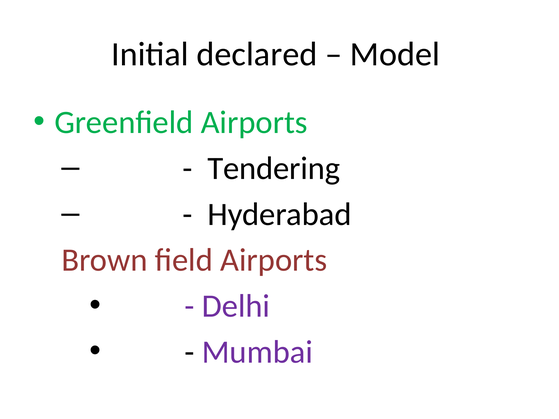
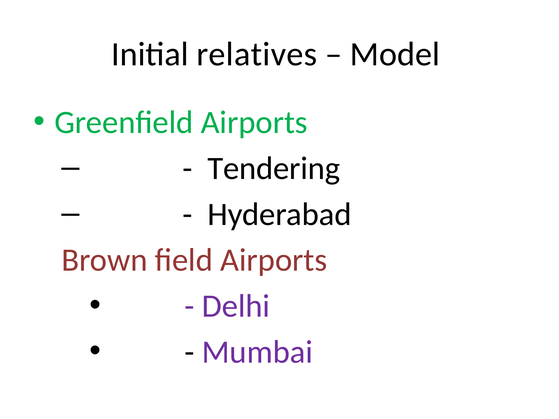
declared: declared -> relatives (257, 54)
